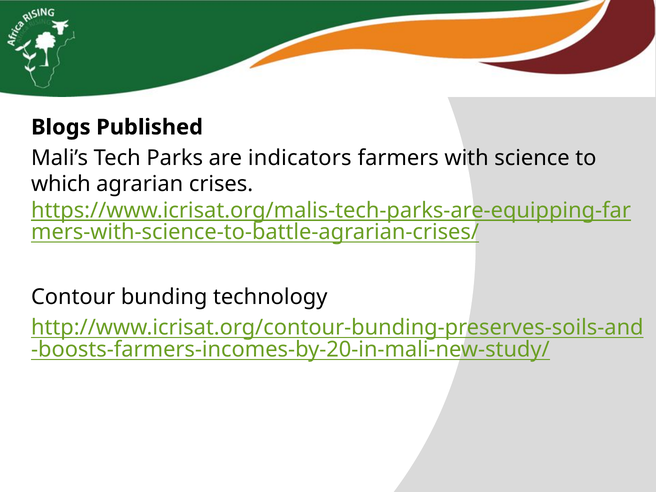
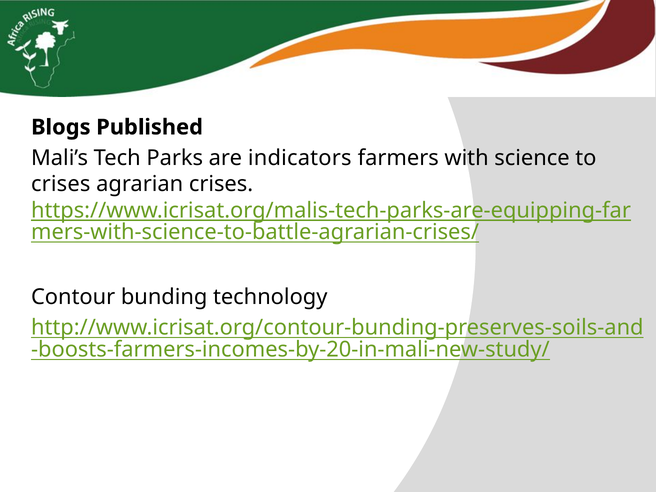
which: which -> crises (61, 184)
